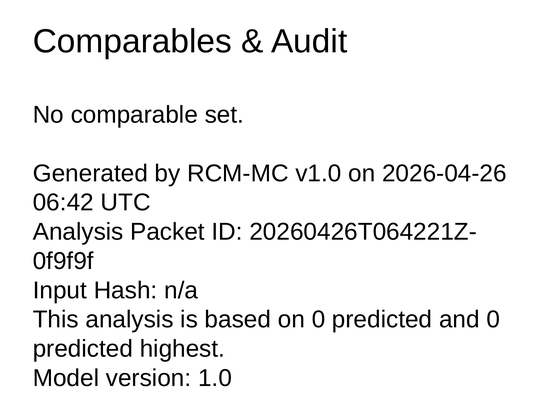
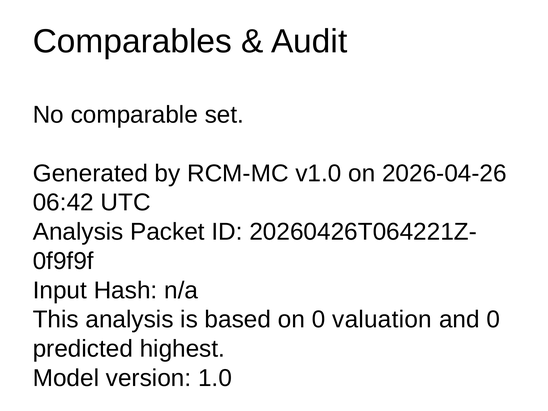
on 0 predicted: predicted -> valuation (382, 320)
